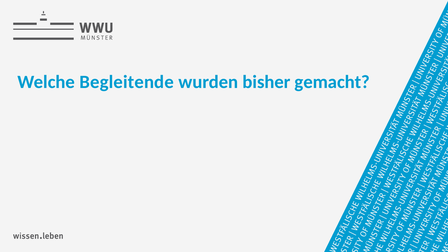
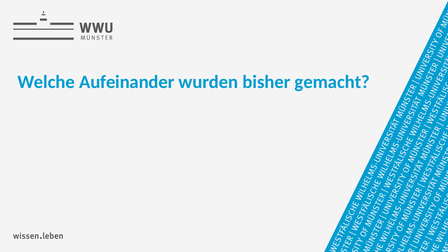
Begleitende: Begleitende -> Aufeinander (127, 82)
